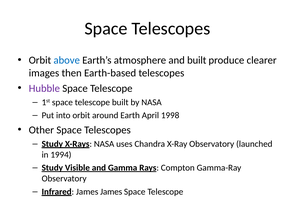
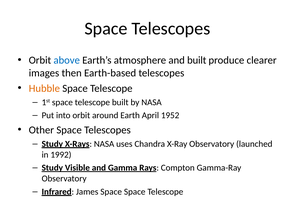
Hubble colour: purple -> orange (44, 88)
1998: 1998 -> 1952 (170, 116)
1994: 1994 -> 1992 (61, 155)
James James: James -> Space (111, 192)
